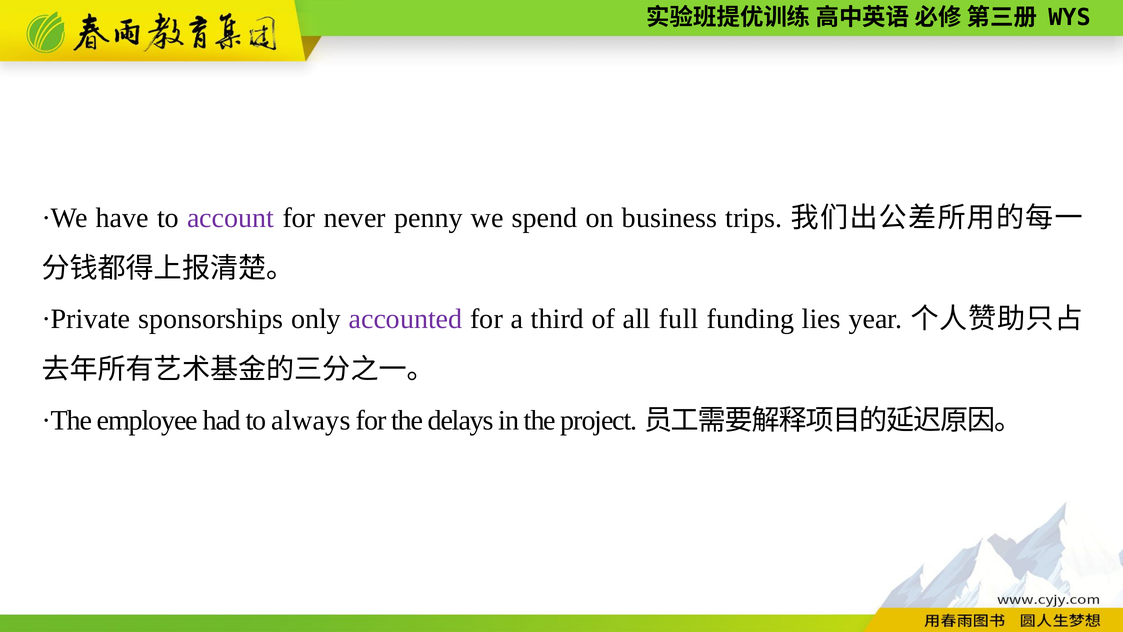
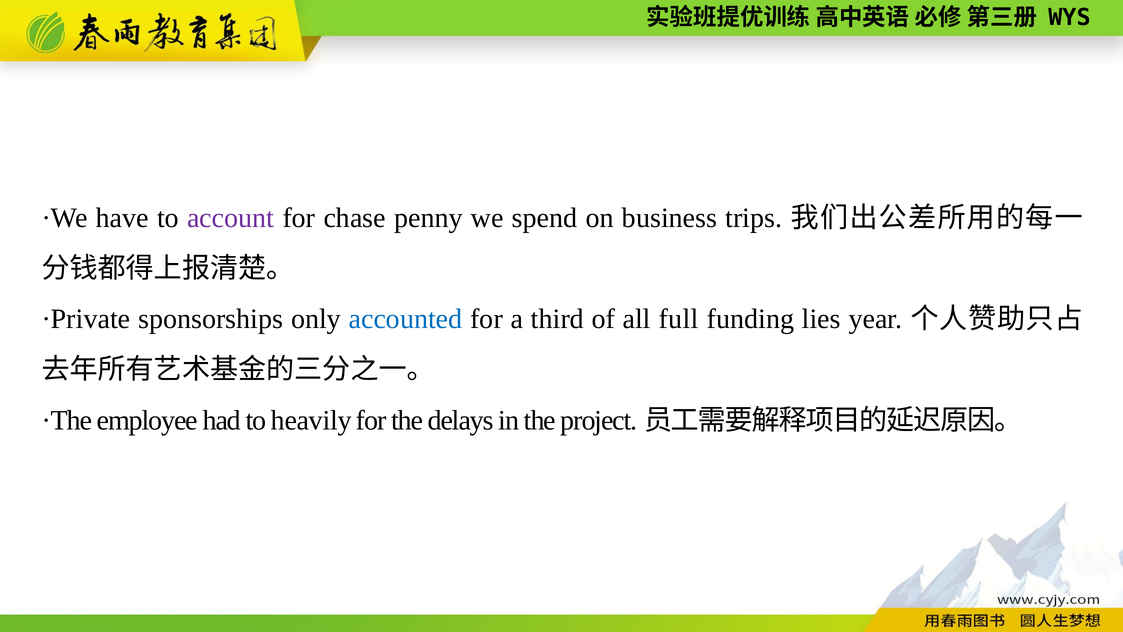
never: never -> chase (355, 218)
accounted colour: purple -> blue (406, 319)
always: always -> heavily (311, 420)
